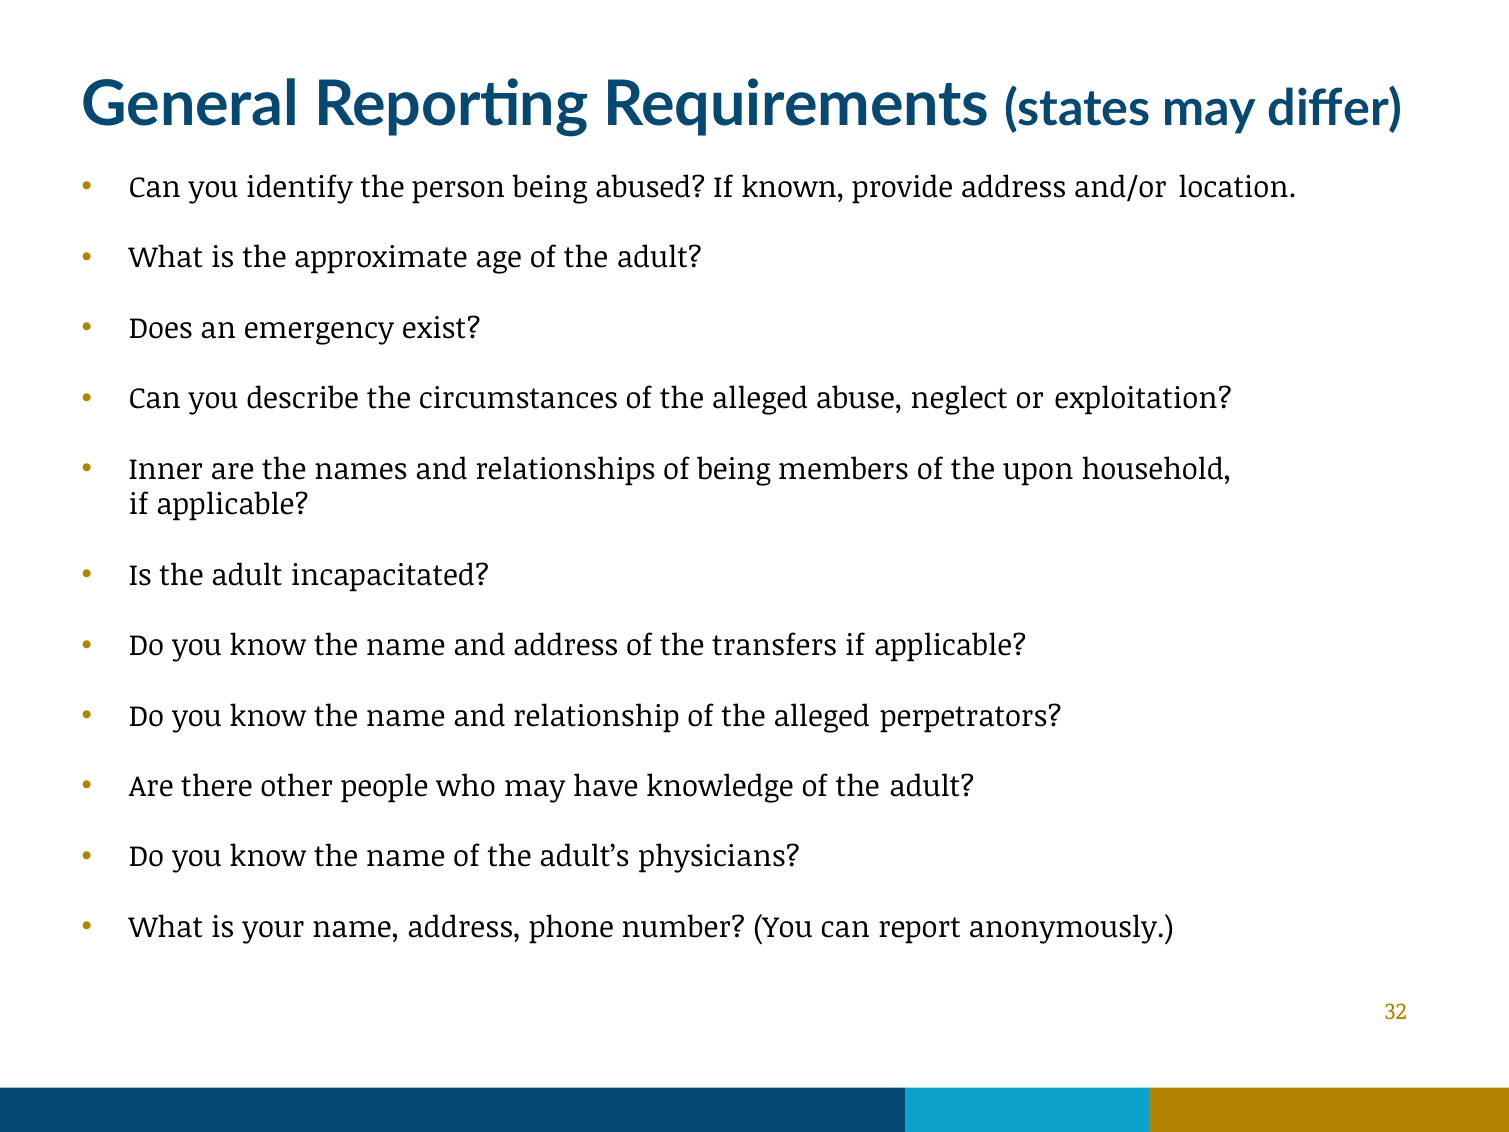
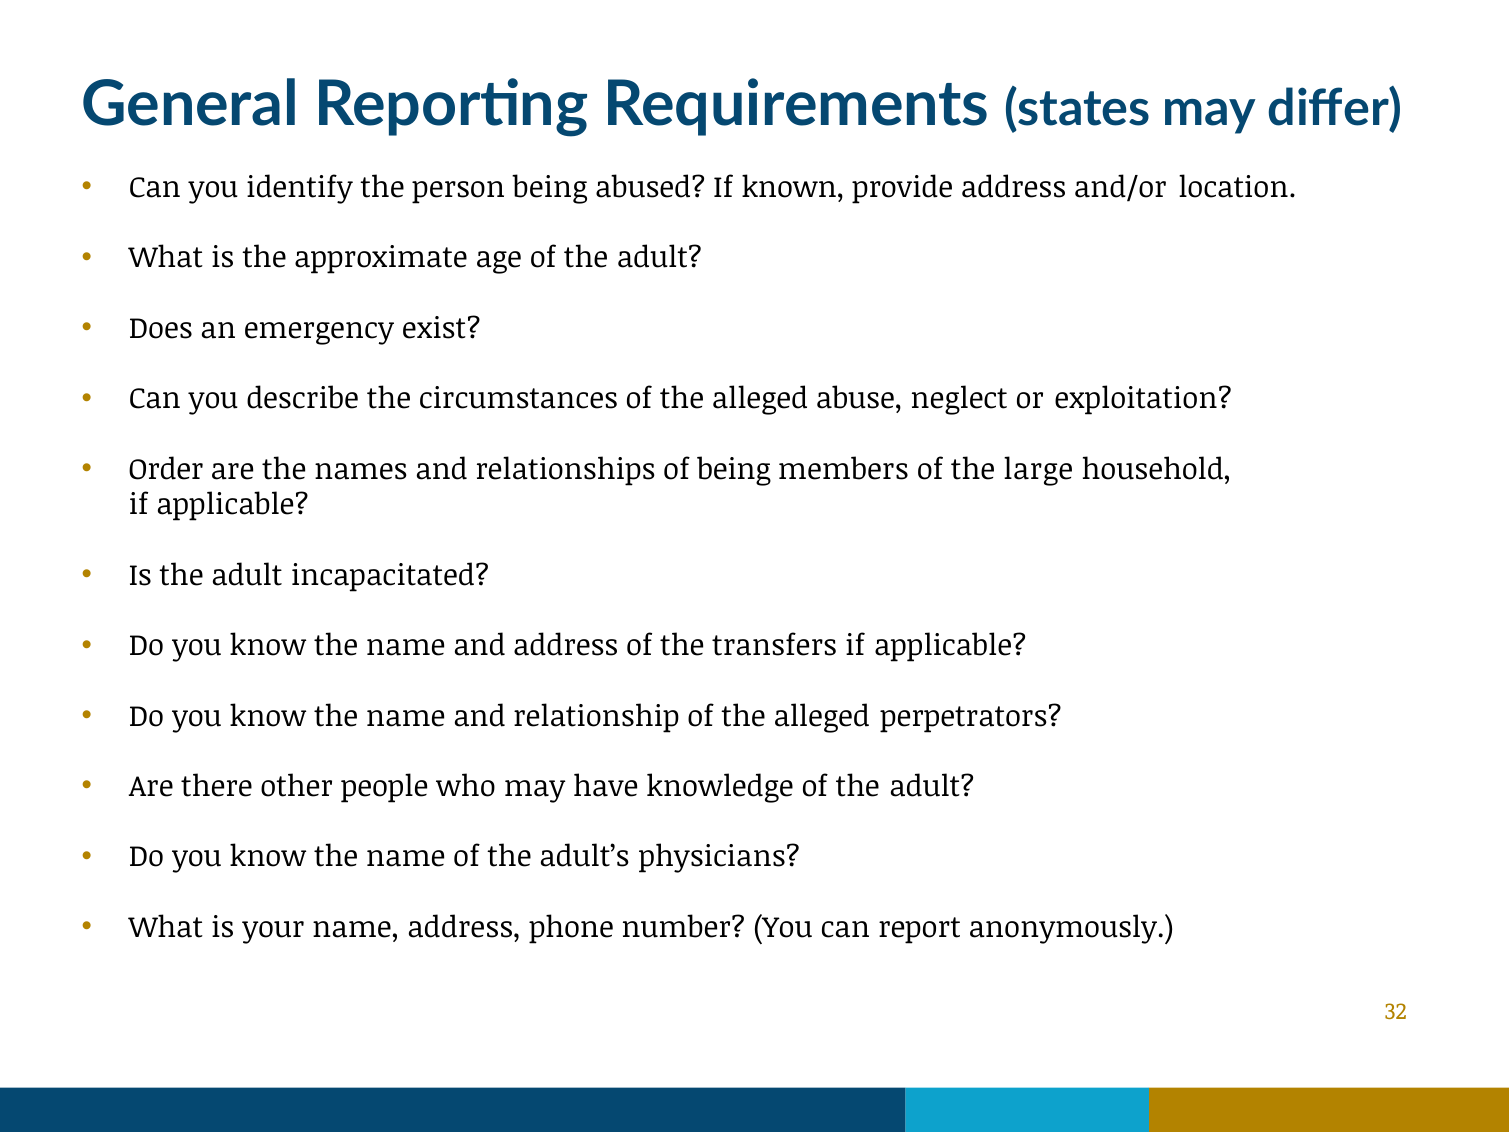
Inner: Inner -> Order (166, 470)
upon: upon -> large (1038, 470)
